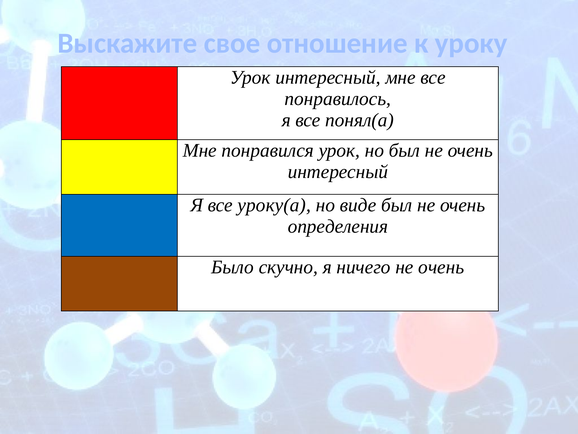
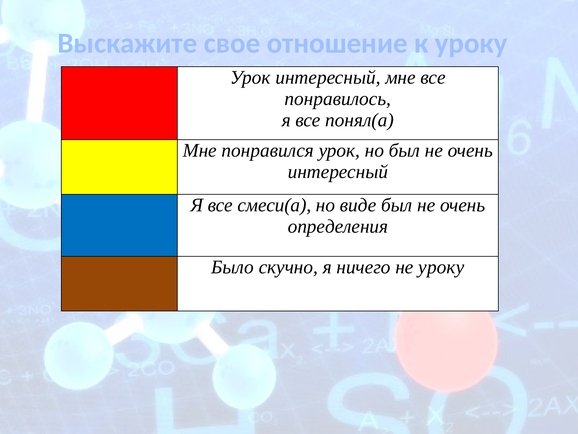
уроку(а: уроку(а -> смеси(а (274, 205)
ничего не очень: очень -> уроку (441, 267)
